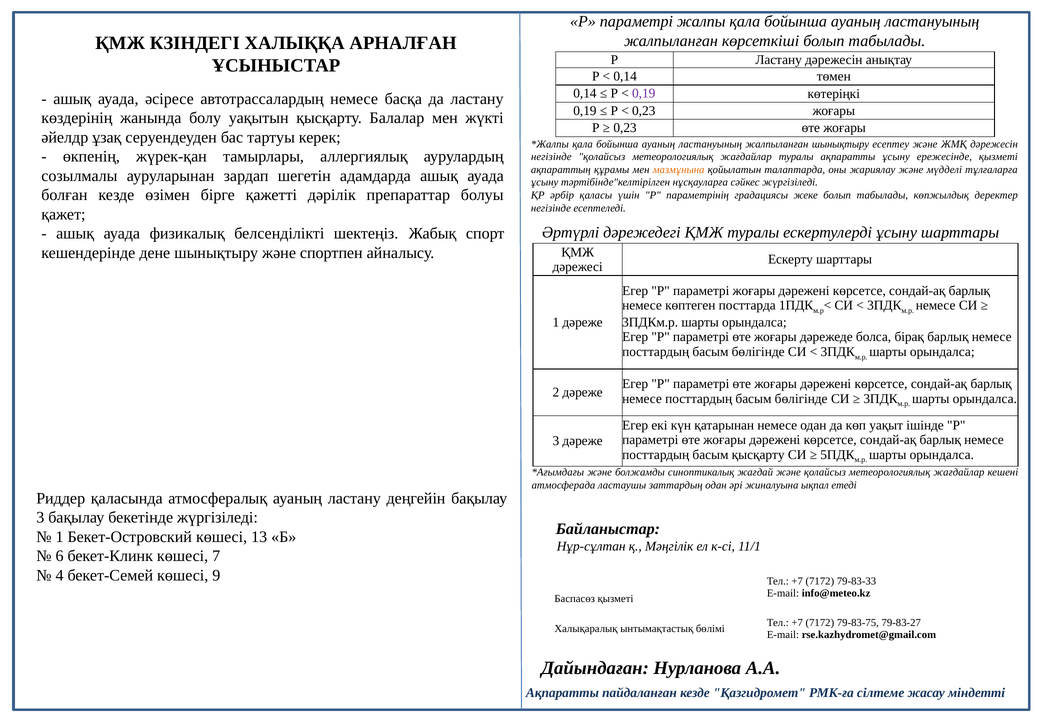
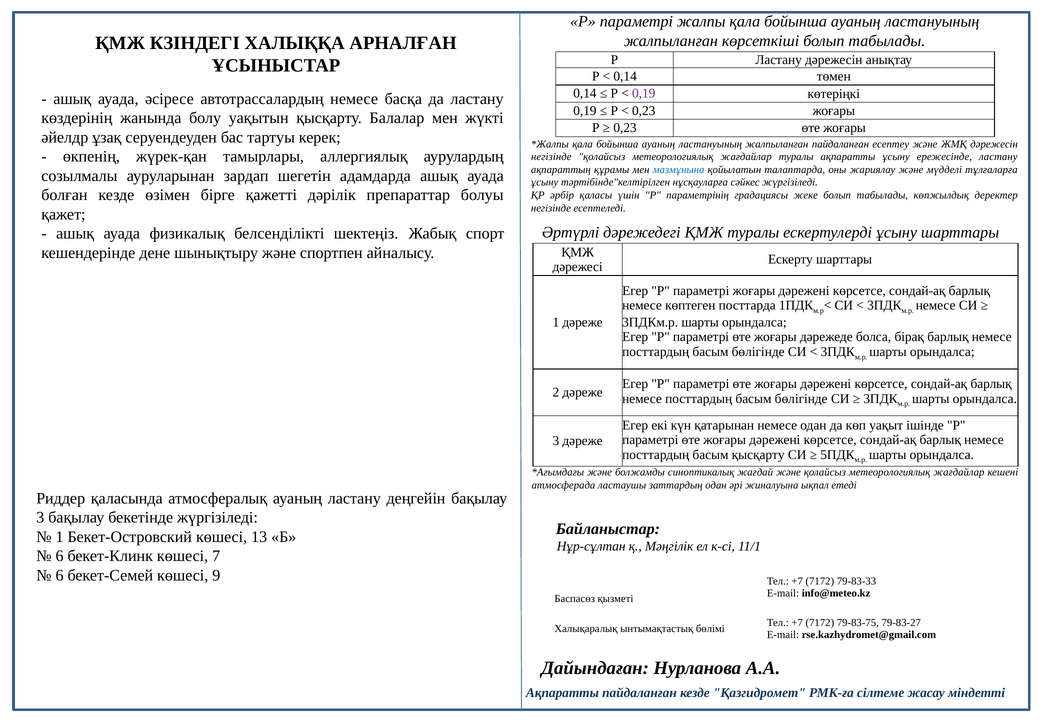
жалпыланған шынықтыру: шынықтыру -> пайдаланған (840, 144)
ережесінде қызметі: қызметі -> ластану (998, 157)
мазмұнына colour: orange -> blue (679, 170)
4: 4 -> 6 (60, 575)
